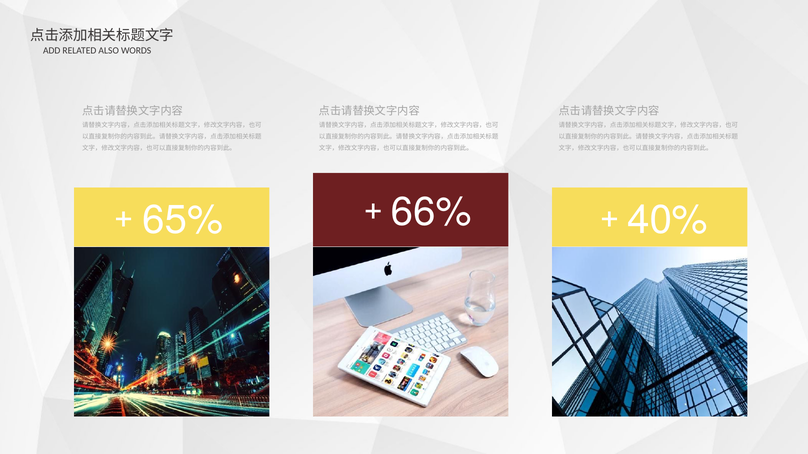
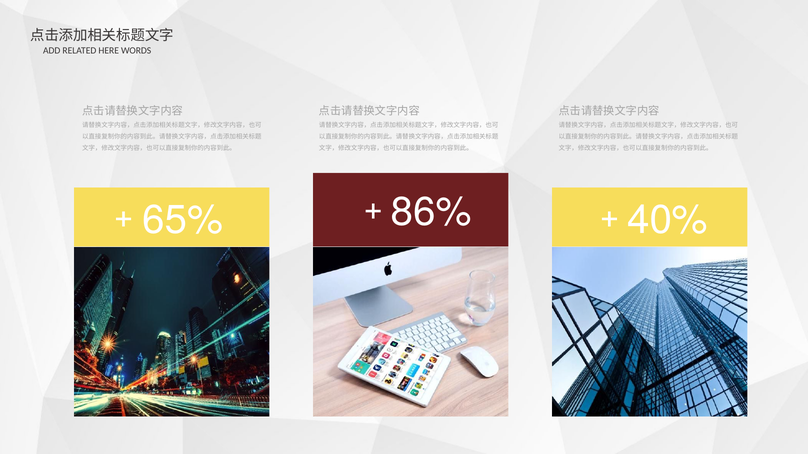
ALSO: ALSO -> HERE (109, 51)
66%: 66% -> 86% (431, 212)
